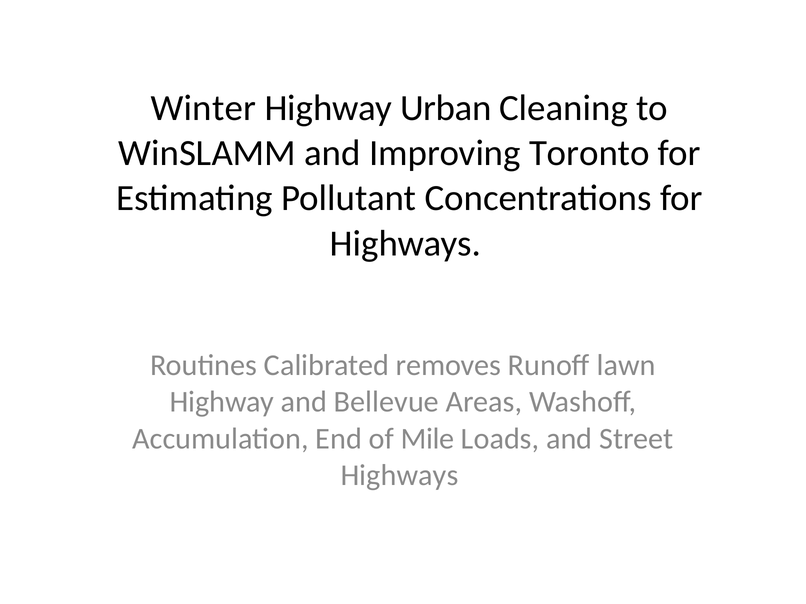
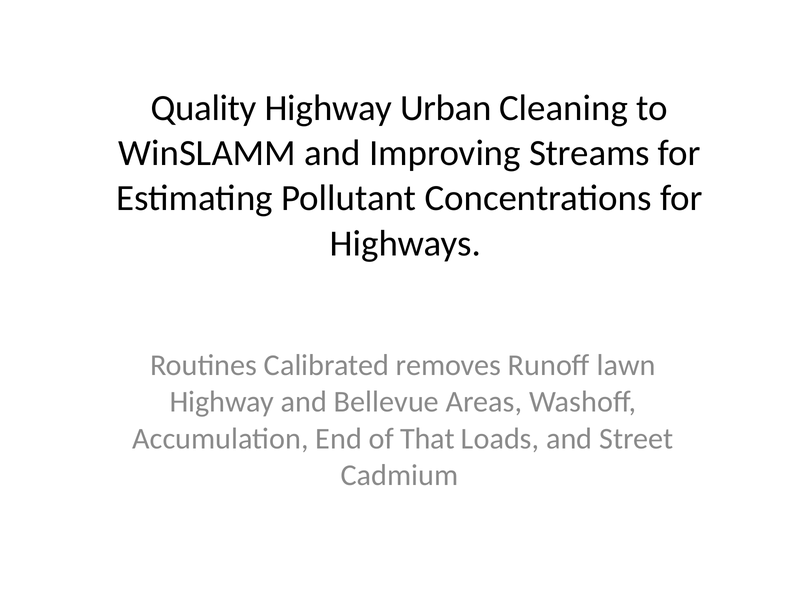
Winter: Winter -> Quality (204, 108)
Toronto: Toronto -> Streams (589, 153)
Mile: Mile -> That (428, 439)
Highways: Highways -> Cadmium (400, 476)
